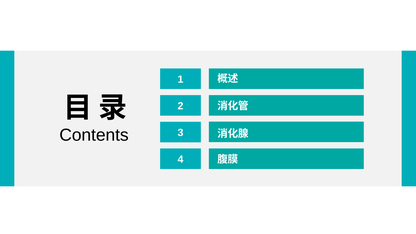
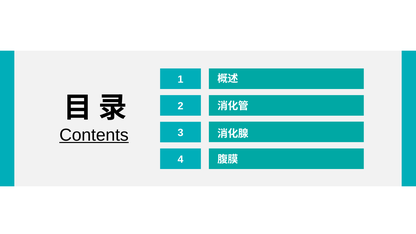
Contents underline: none -> present (94, 135)
